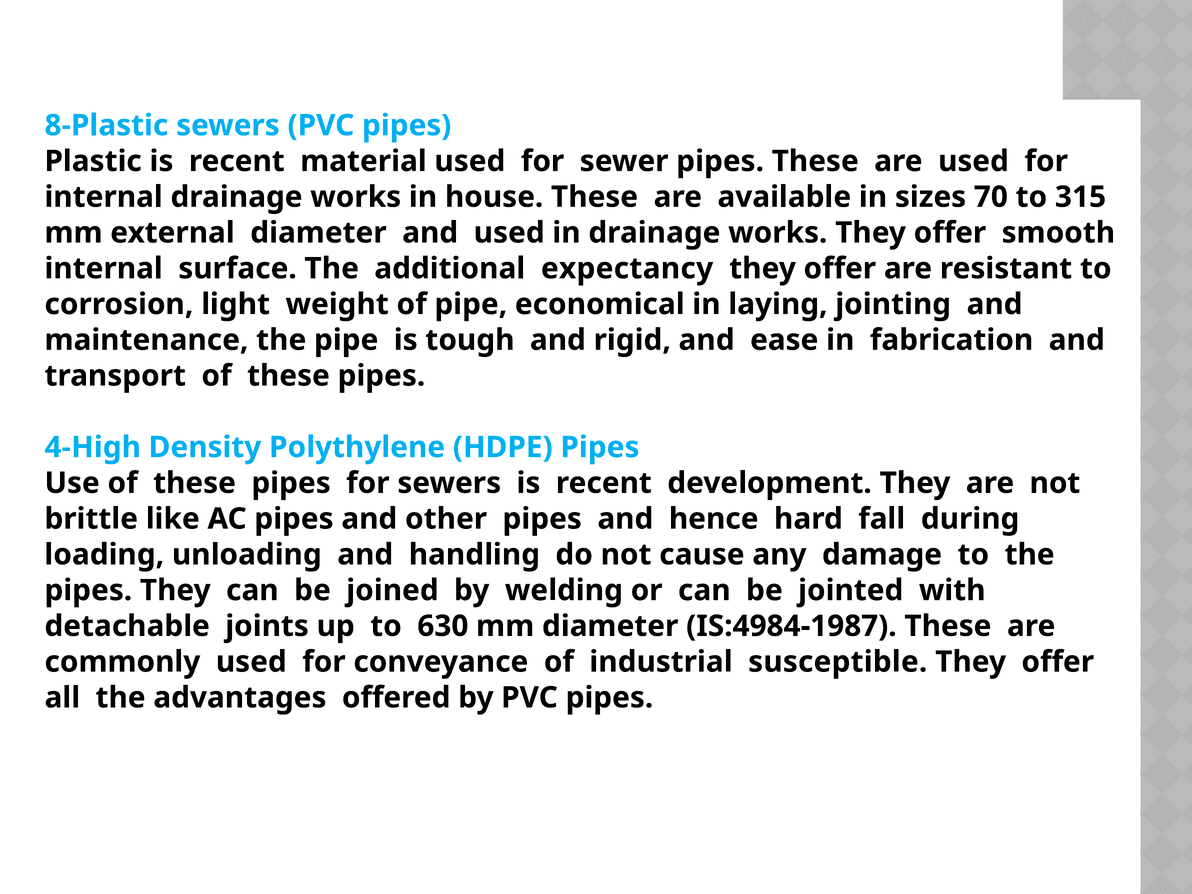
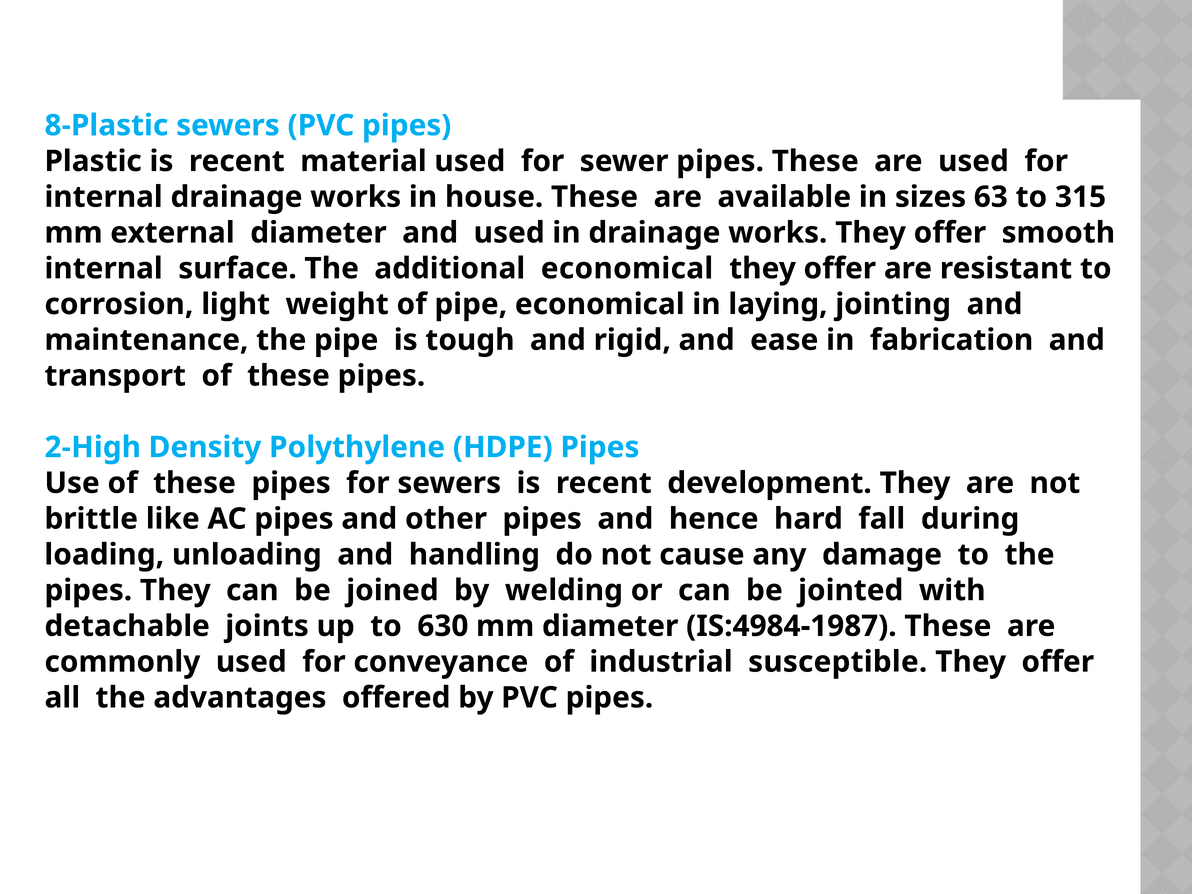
70: 70 -> 63 (991, 197)
additional expectancy: expectancy -> economical (627, 269)
4-High: 4-High -> 2-High (93, 447)
